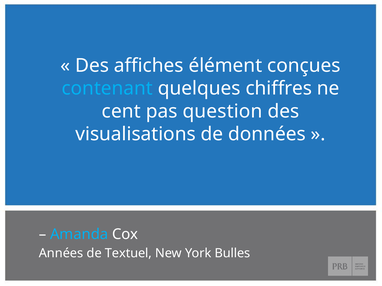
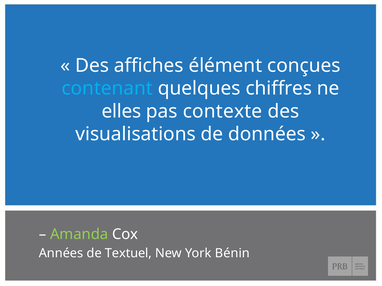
cent: cent -> elles (121, 111)
question: question -> contexte (223, 111)
Amanda colour: light blue -> light green (79, 235)
Bulles: Bulles -> Bénin (232, 254)
